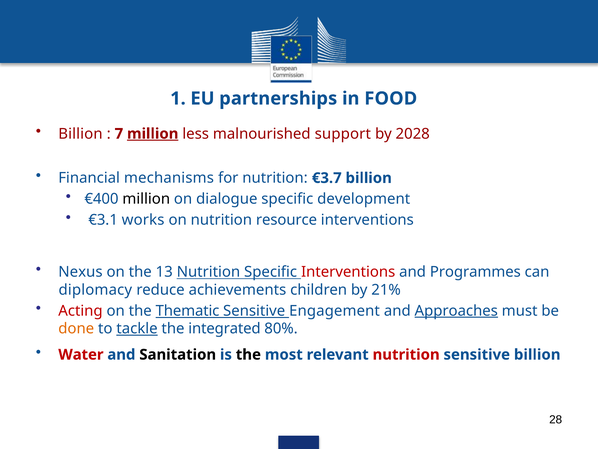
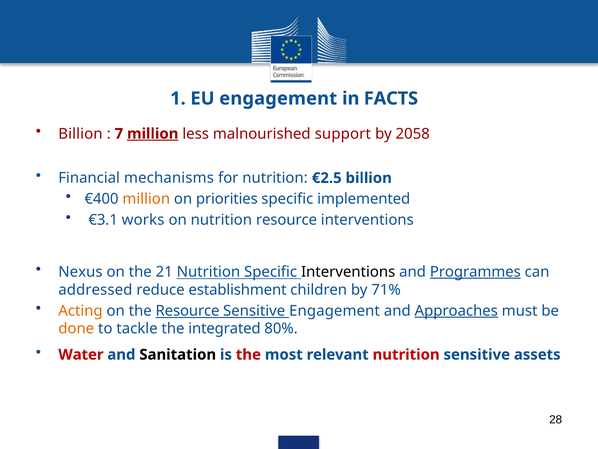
EU partnerships: partnerships -> engagement (278, 98)
FOOD: FOOD -> FACTS (391, 98)
2028: 2028 -> 2058 (413, 134)
€3.7: €3.7 -> €2.5 (327, 178)
million colour: black -> orange (146, 199)
dialogue: dialogue -> priorities (227, 199)
development: development -> implemented (364, 199)
13: 13 -> 21 (164, 272)
Interventions colour: red -> black (348, 272)
Programmes underline: none -> present (475, 272)
diplomacy: diplomacy -> addressed (95, 289)
achievements: achievements -> establishment (238, 289)
21%: 21% -> 71% (386, 289)
Acting colour: red -> orange (80, 310)
the Thematic: Thematic -> Resource (188, 310)
tackle underline: present -> none (137, 328)
the colour: black -> red (248, 354)
sensitive billion: billion -> assets (537, 354)
